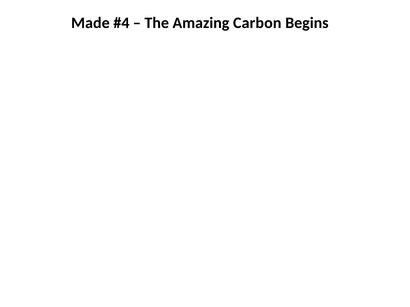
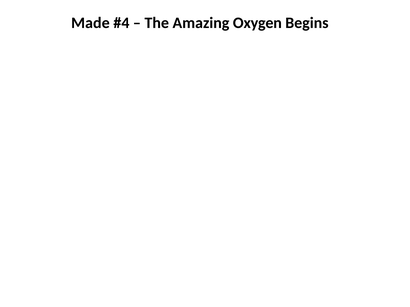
Carbon: Carbon -> Oxygen (257, 23)
